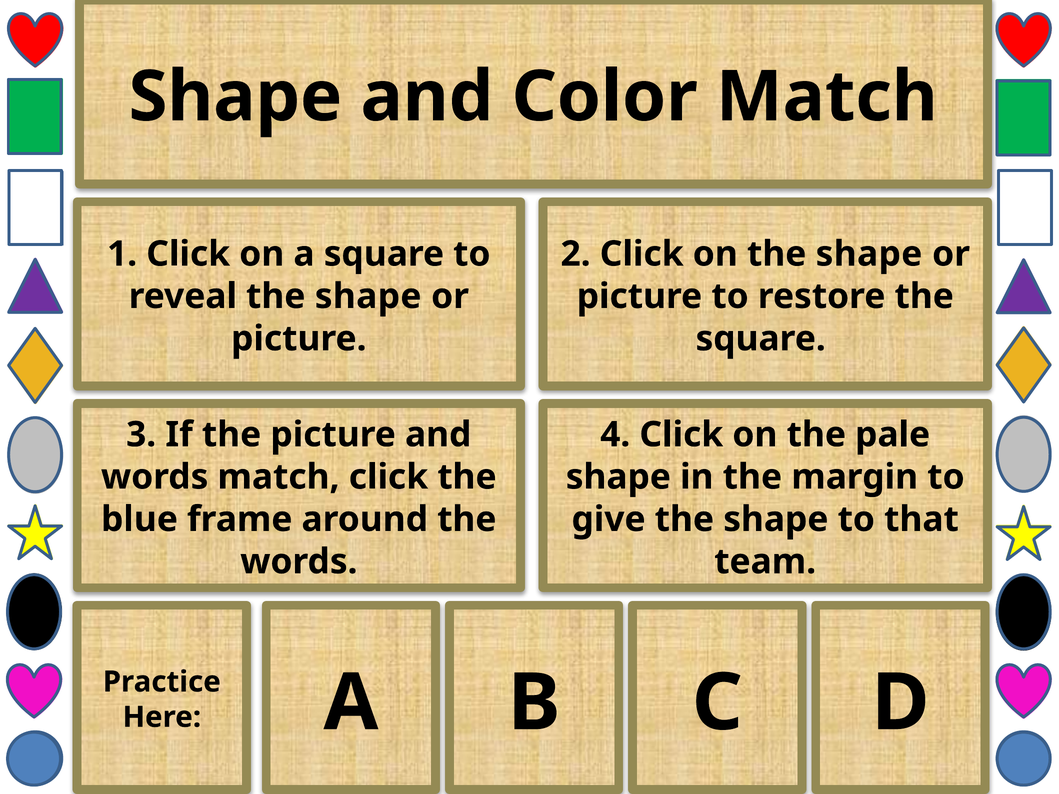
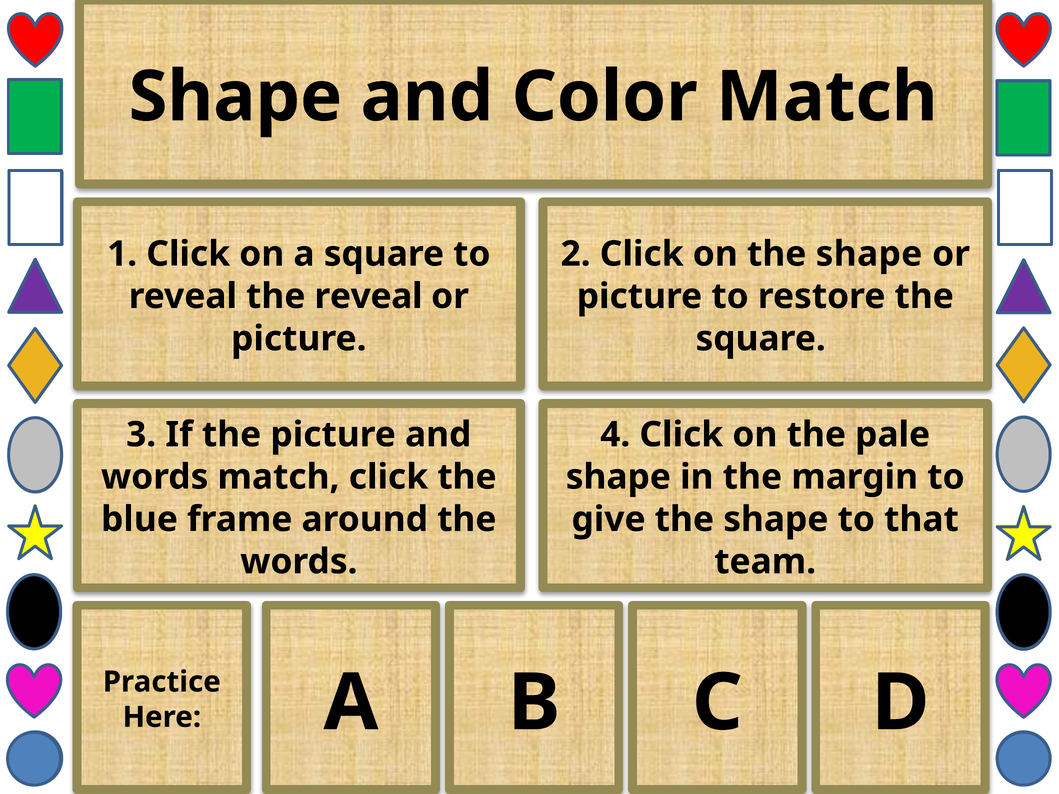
reveal the shape: shape -> reveal (368, 296)
